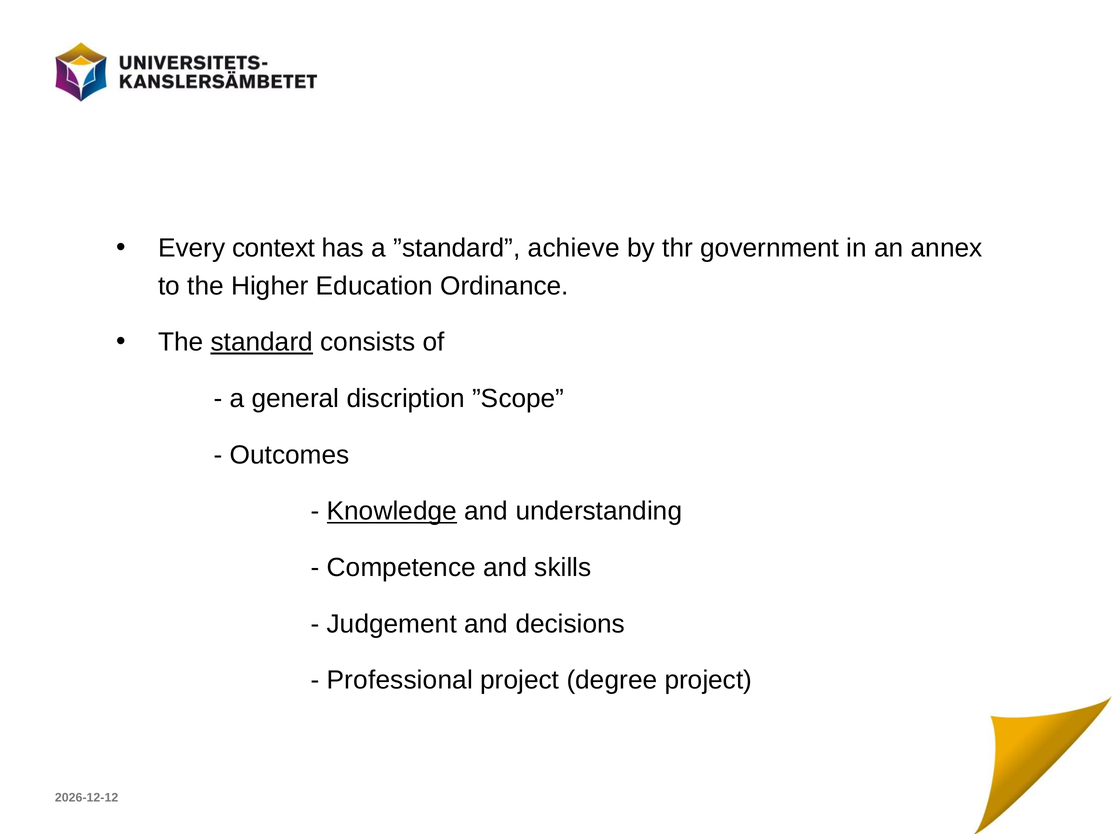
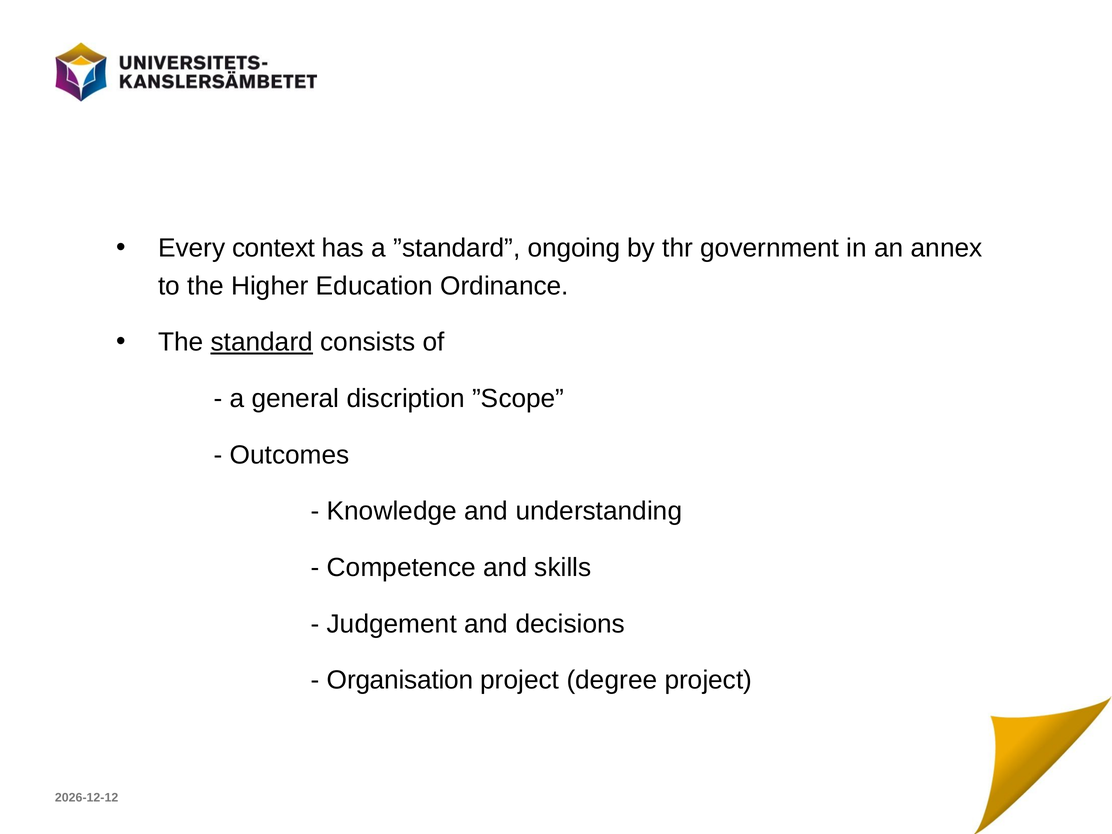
achieve: achieve -> ongoing (574, 248)
Knowledge underline: present -> none (392, 511)
Professional: Professional -> Organisation (400, 680)
